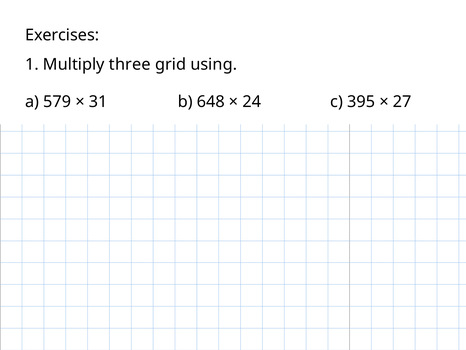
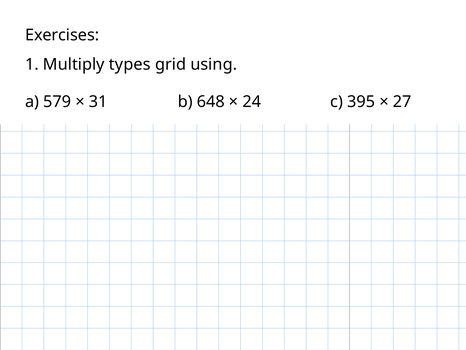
three: three -> types (130, 64)
